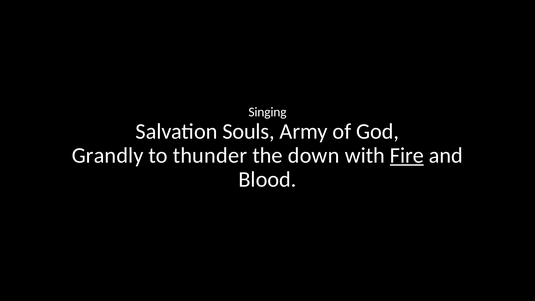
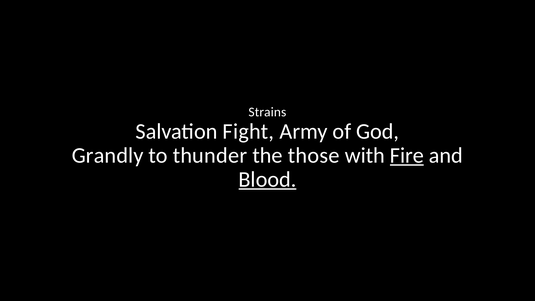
Singing: Singing -> Strains (267, 112)
Souls: Souls -> Fight (248, 131)
down: down -> those (314, 155)
Blood underline: none -> present (267, 179)
